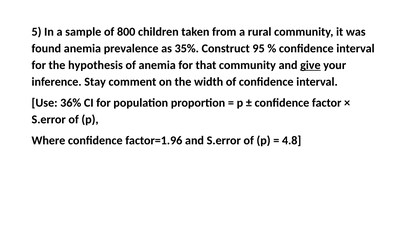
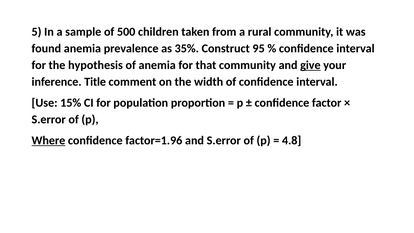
800: 800 -> 500 (126, 32)
Stay: Stay -> Title (95, 82)
36%: 36% -> 15% (71, 103)
Where underline: none -> present (48, 141)
